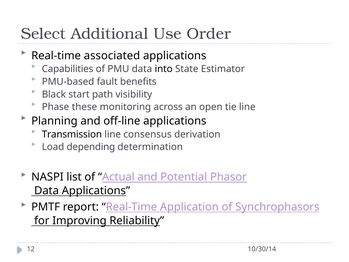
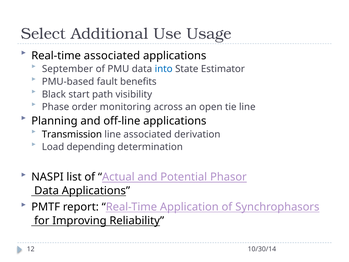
Order: Order -> Usage (209, 34)
Capabilities: Capabilities -> September (67, 69)
into colour: black -> blue (164, 69)
these: these -> order (84, 107)
line consensus: consensus -> associated (148, 134)
